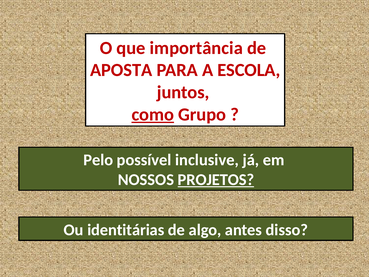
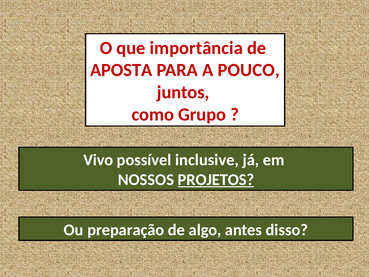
ESCOLA: ESCOLA -> POUCO (249, 70)
como underline: present -> none (153, 114)
Pelo: Pelo -> Vivo (98, 160)
identitárias: identitárias -> preparação (126, 230)
